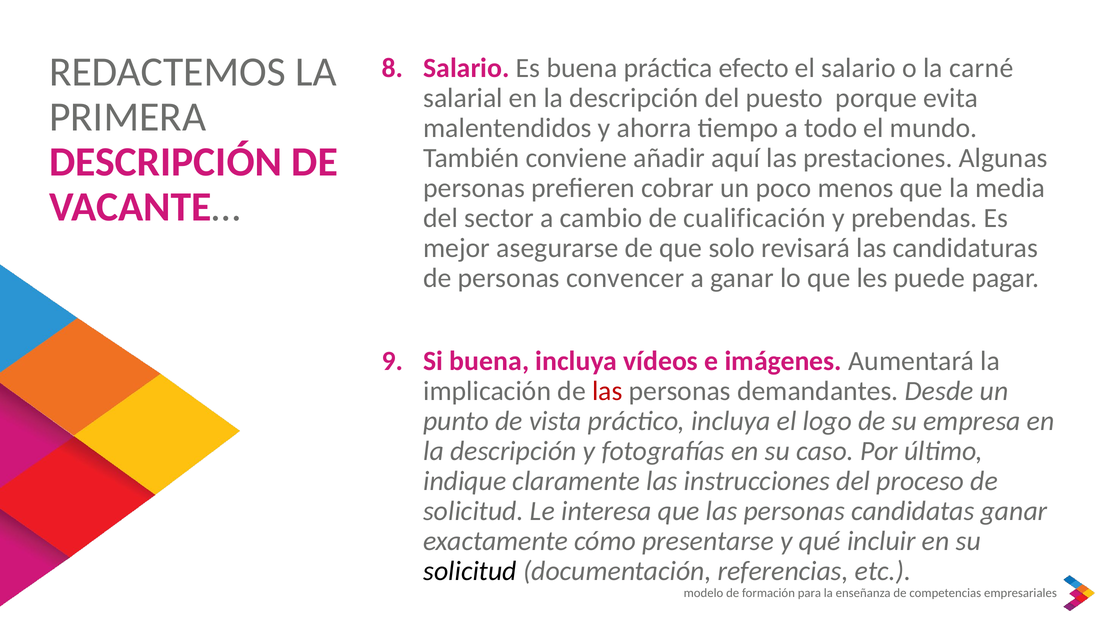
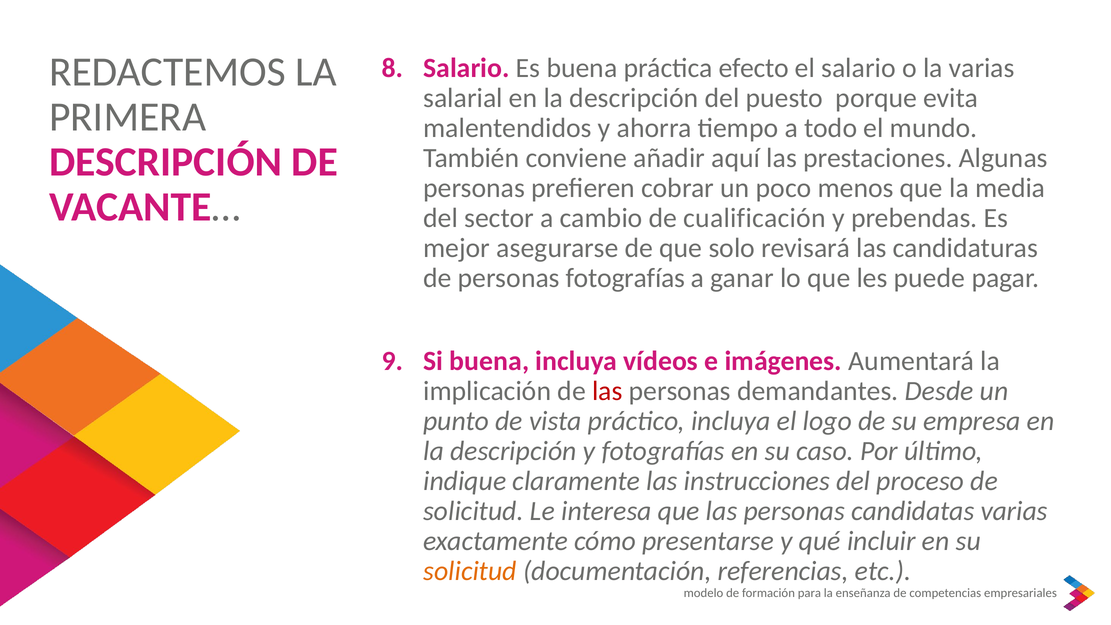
la carné: carné -> varias (982, 68)
personas convencer: convencer -> fotografías (625, 278)
candidatas ganar: ganar -> varias (1014, 511)
solicitud colour: black -> orange (470, 571)
